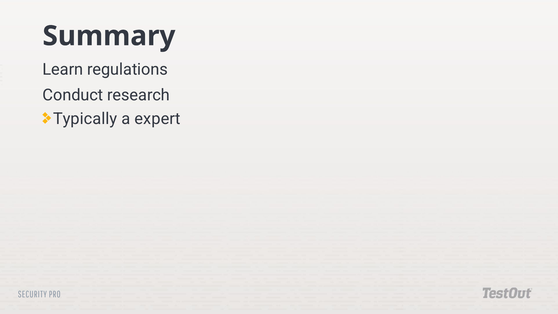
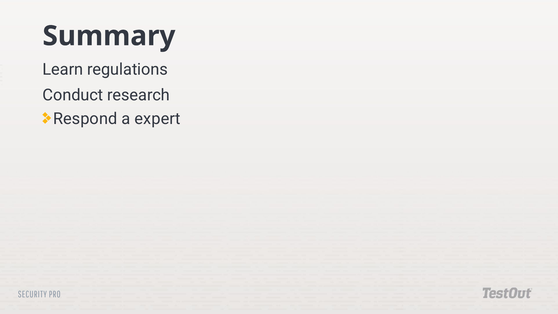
Typically: Typically -> Respond (85, 119)
